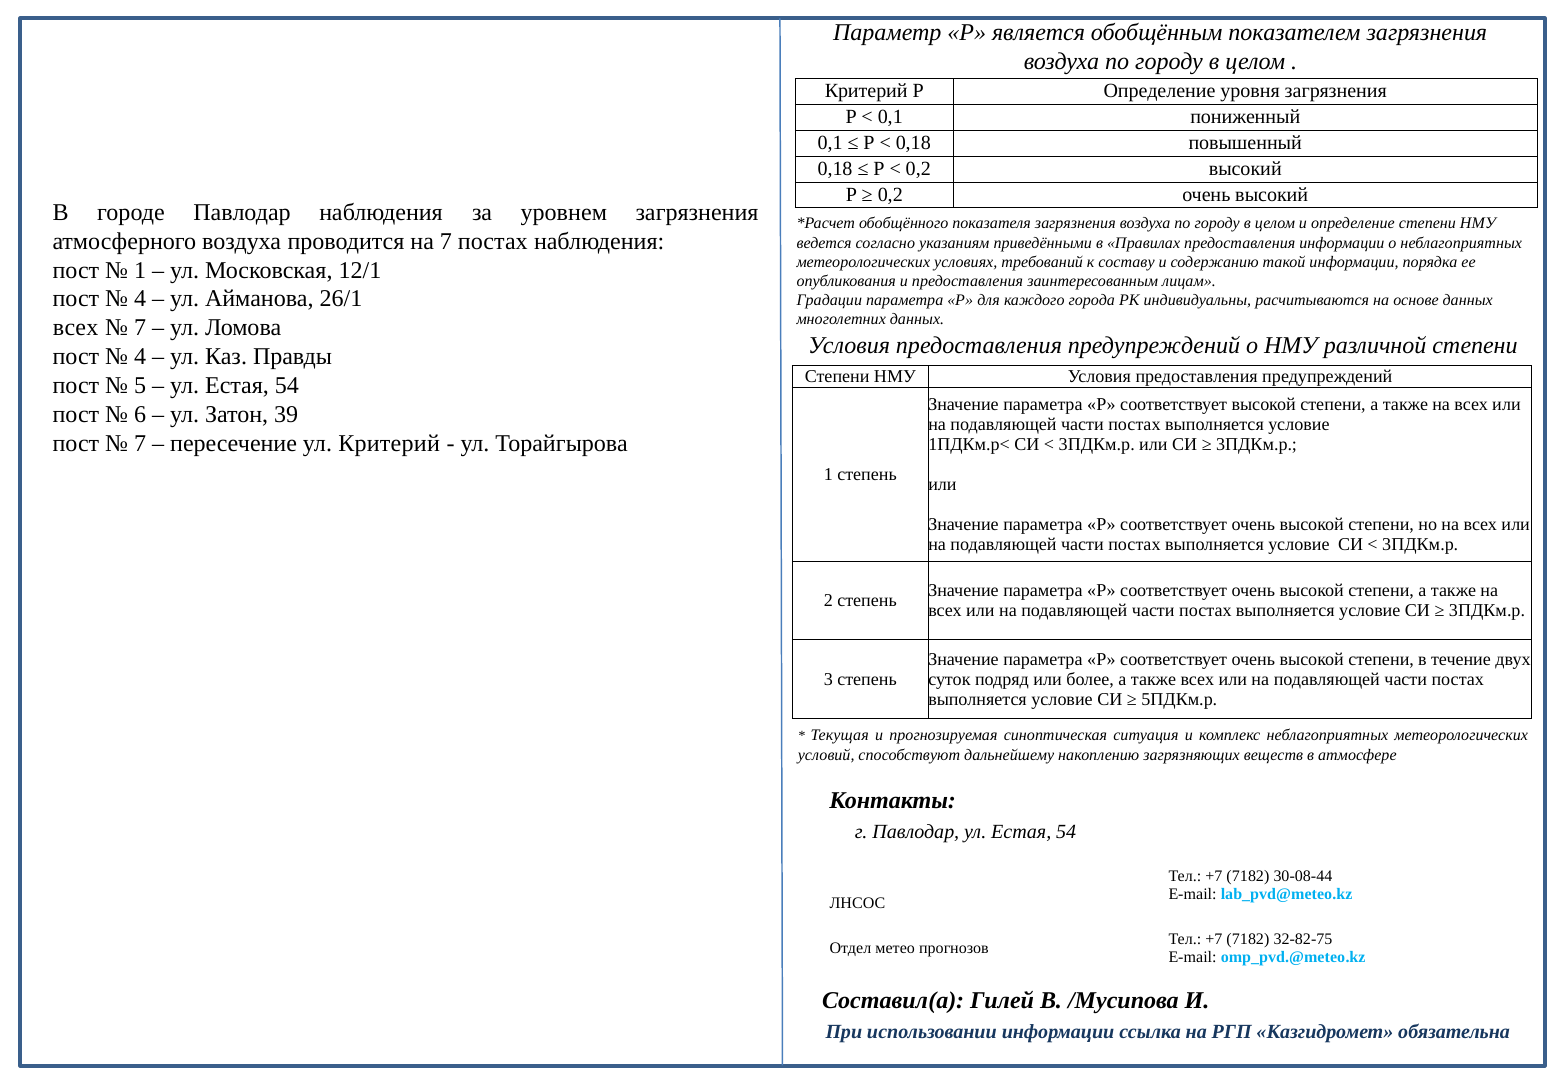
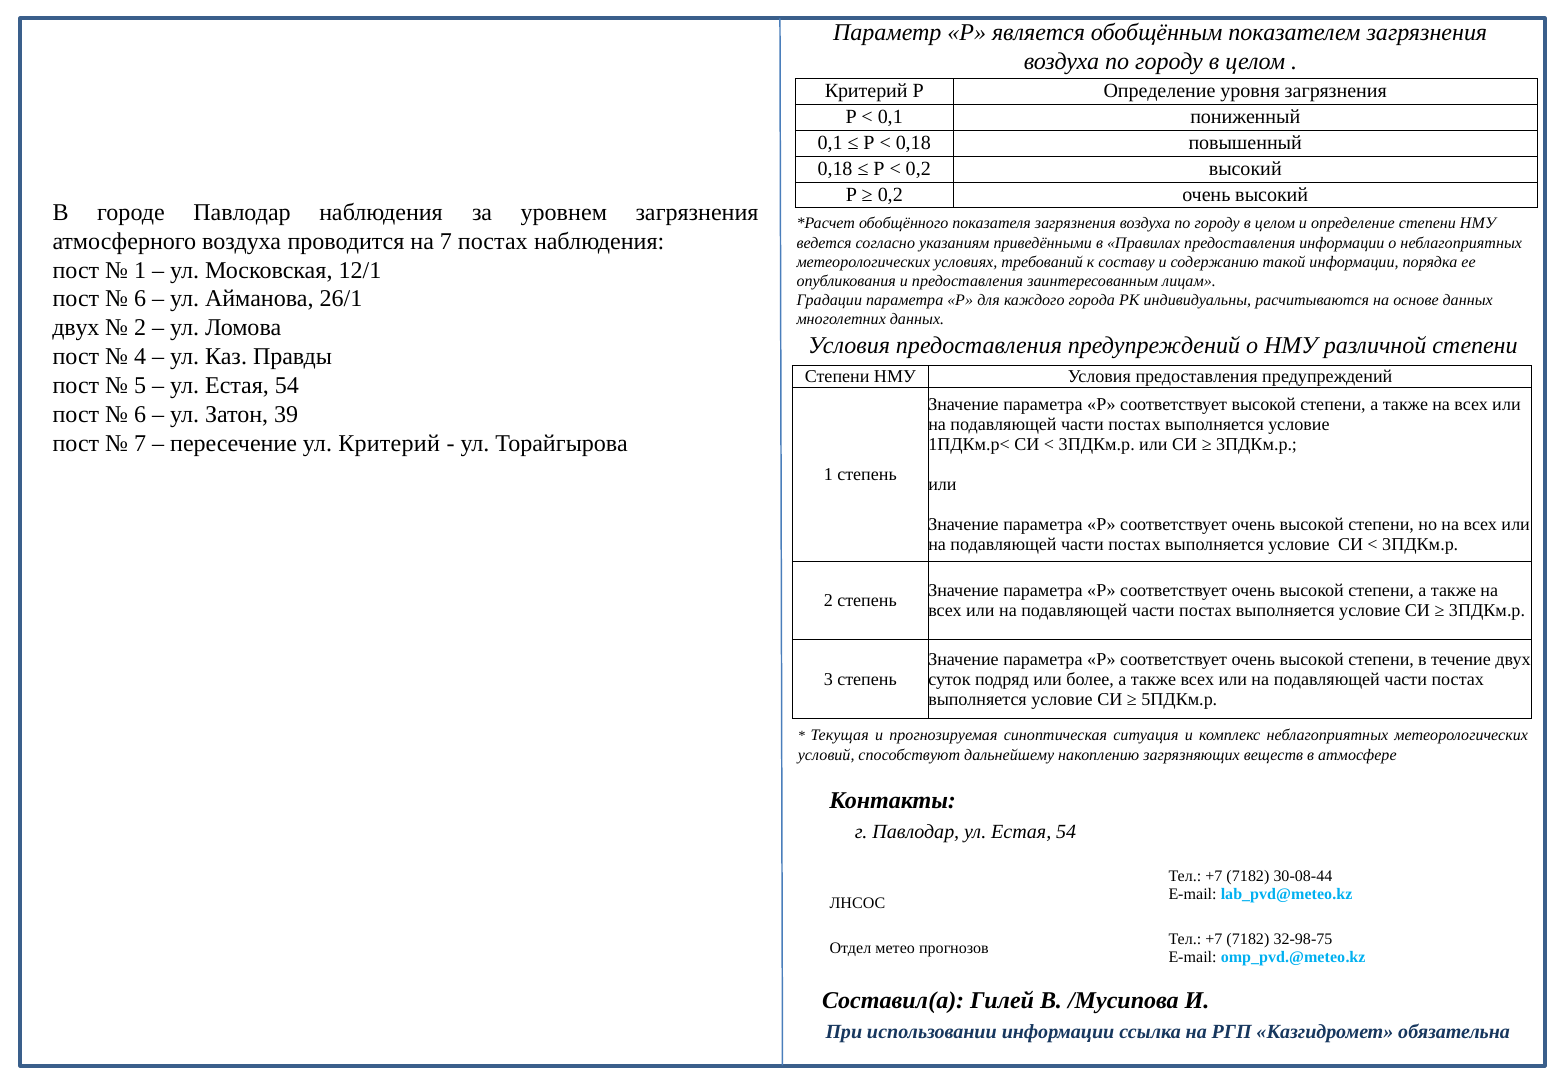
4: 4 -> 6 (140, 299)
всех: всех -> двух (76, 328)
7: 7 -> 2 (140, 328)
32-82-75: 32-82-75 -> 32-98-75 (1303, 939)
